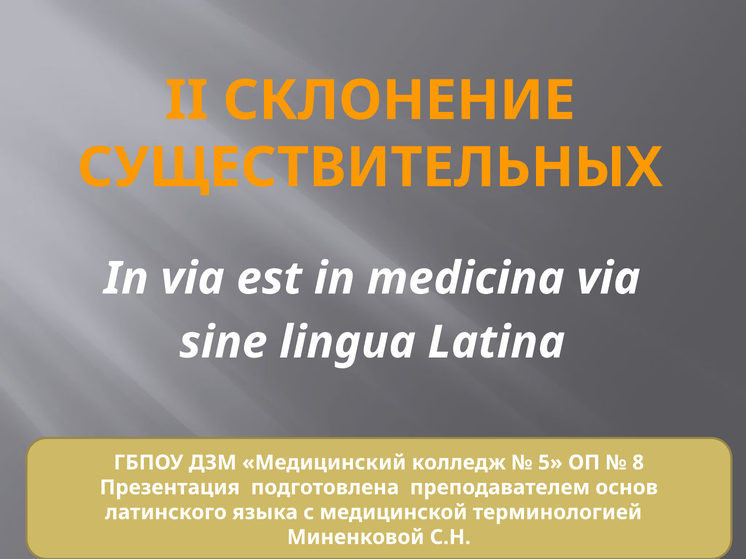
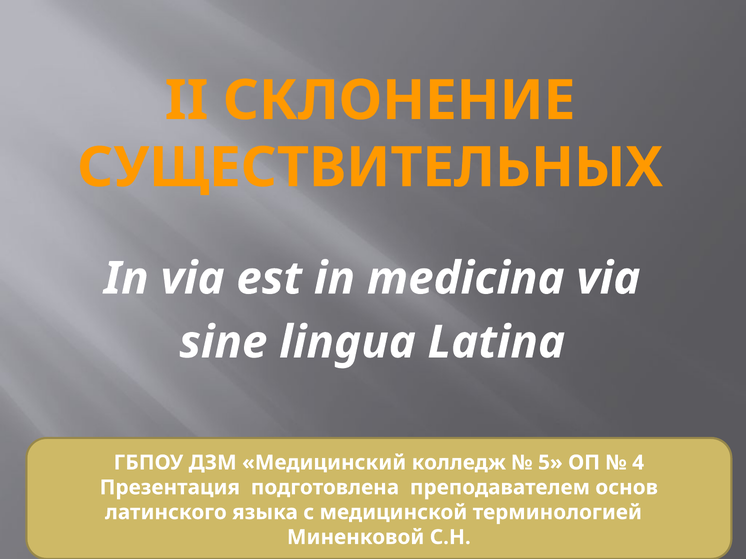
8: 8 -> 4 (638, 463)
